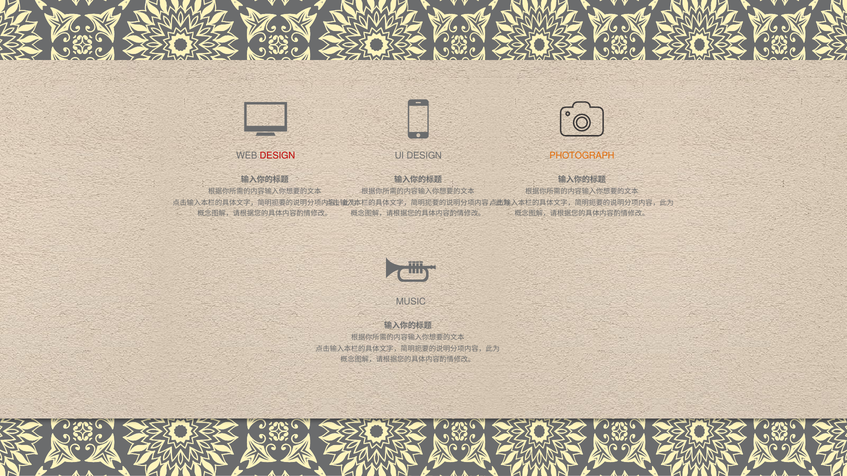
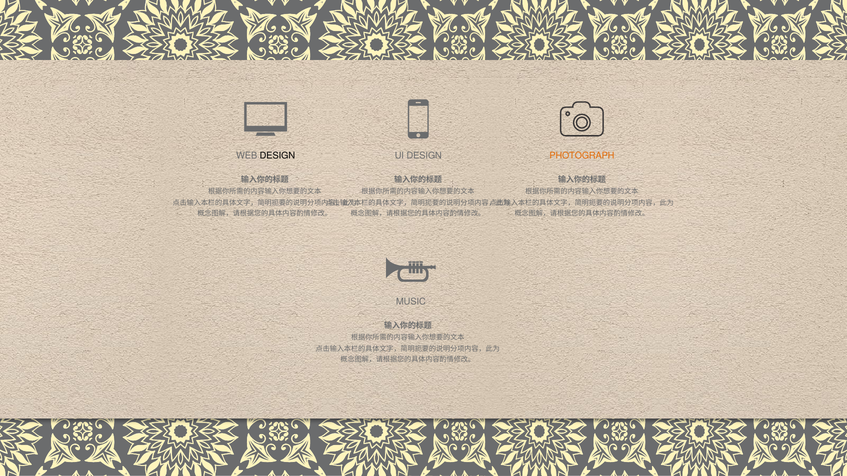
DESIGN colour: red -> black (277, 156)
